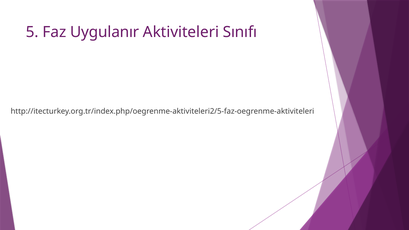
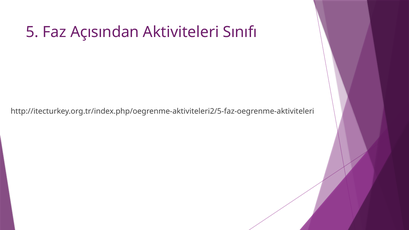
Uygulanır: Uygulanır -> Açısından (105, 32)
